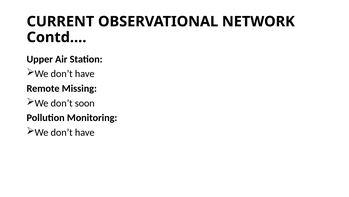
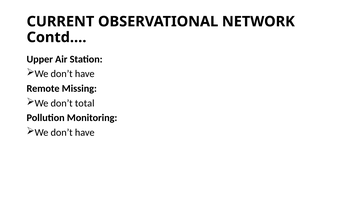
soon: soon -> total (85, 103)
